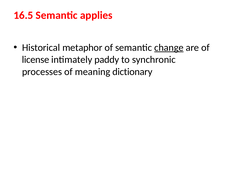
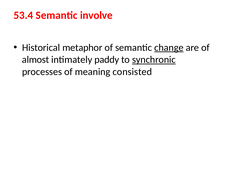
16.5: 16.5 -> 53.4 (23, 15)
applies: applies -> involve (96, 15)
license: license -> almost (36, 59)
synchronic underline: none -> present (154, 59)
dictionary: dictionary -> consisted (132, 72)
